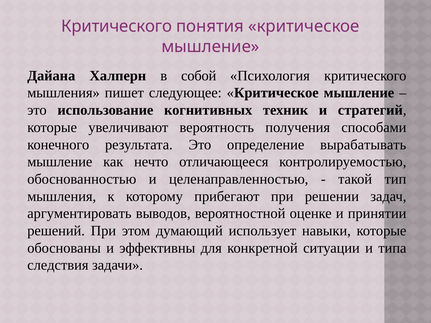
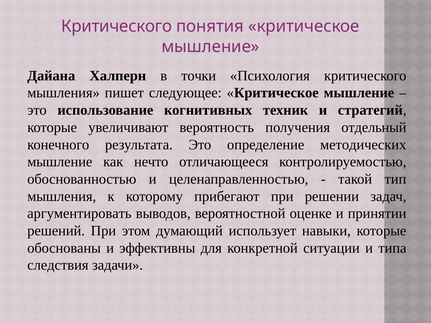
собой: собой -> точки (199, 76)
способами: способами -> отдельный (374, 127)
вырабатывать: вырабатывать -> методических (363, 145)
